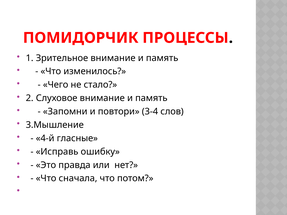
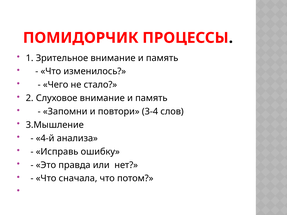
гласные: гласные -> анализа (77, 138)
